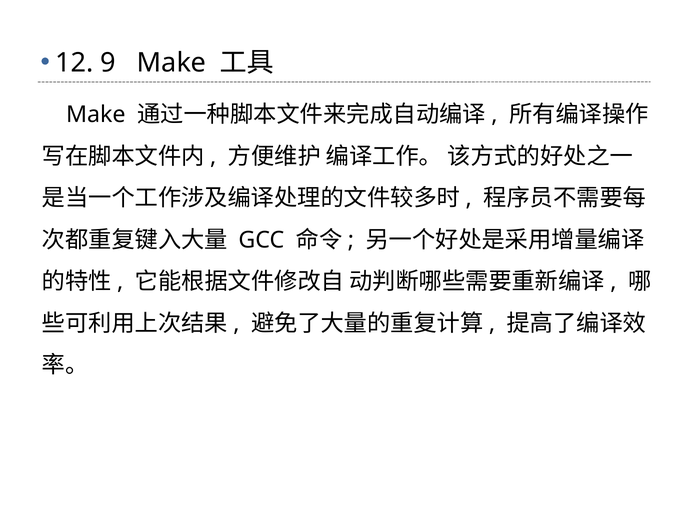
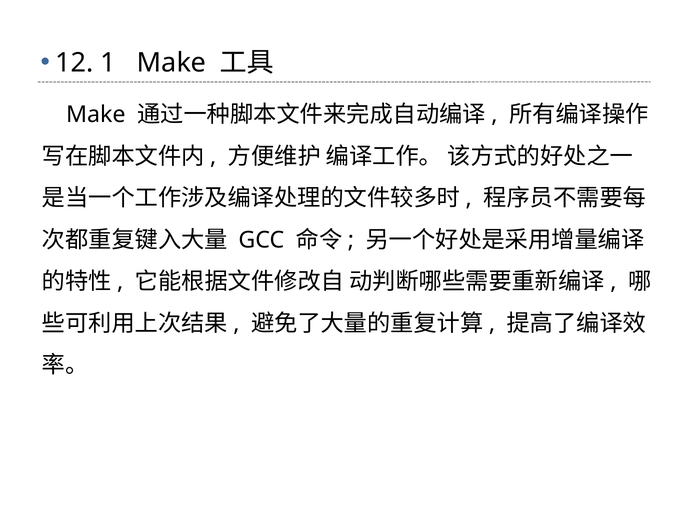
9: 9 -> 1 (108, 63)
